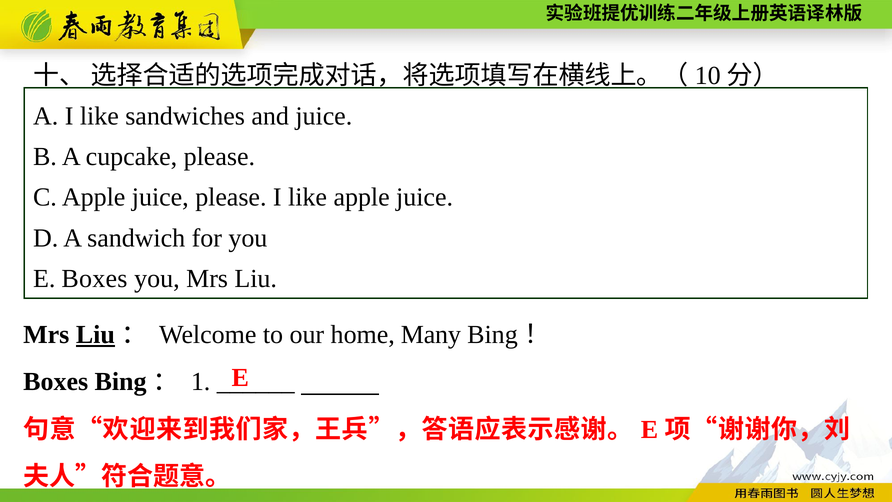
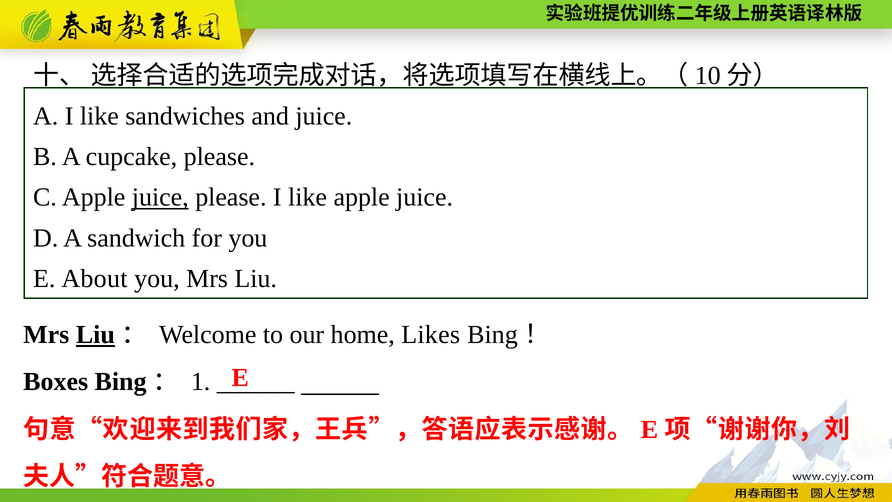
juice underline: none -> present (160, 197)
E Boxes: Boxes -> About (94, 279)
Many: Many -> Likes (431, 335)
